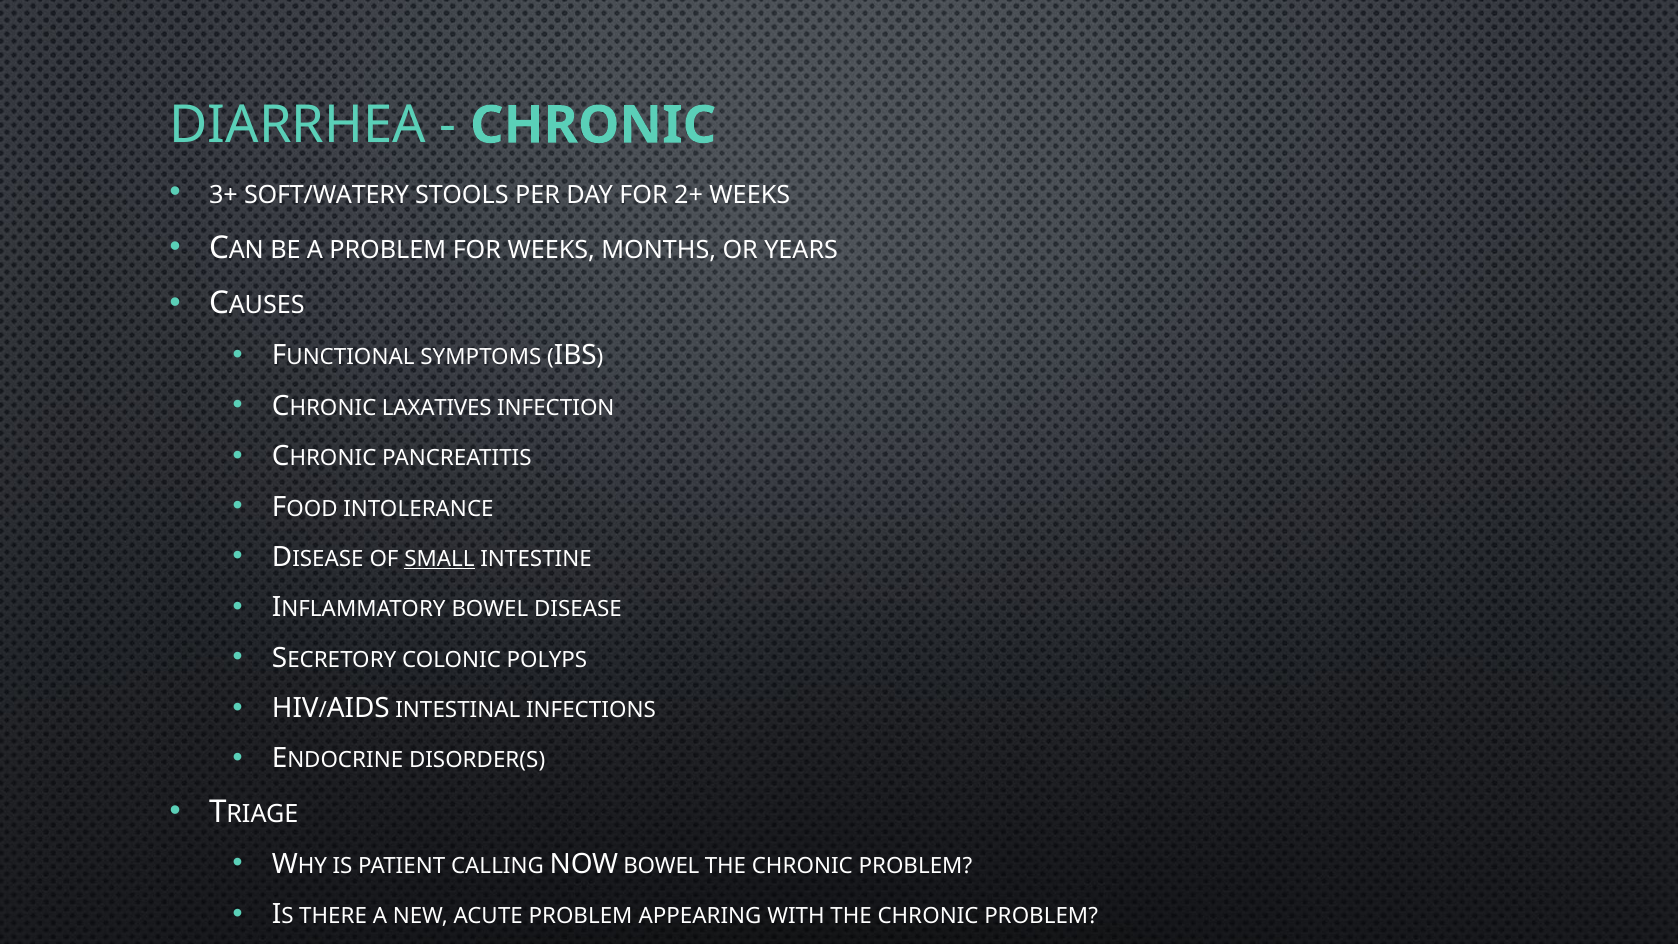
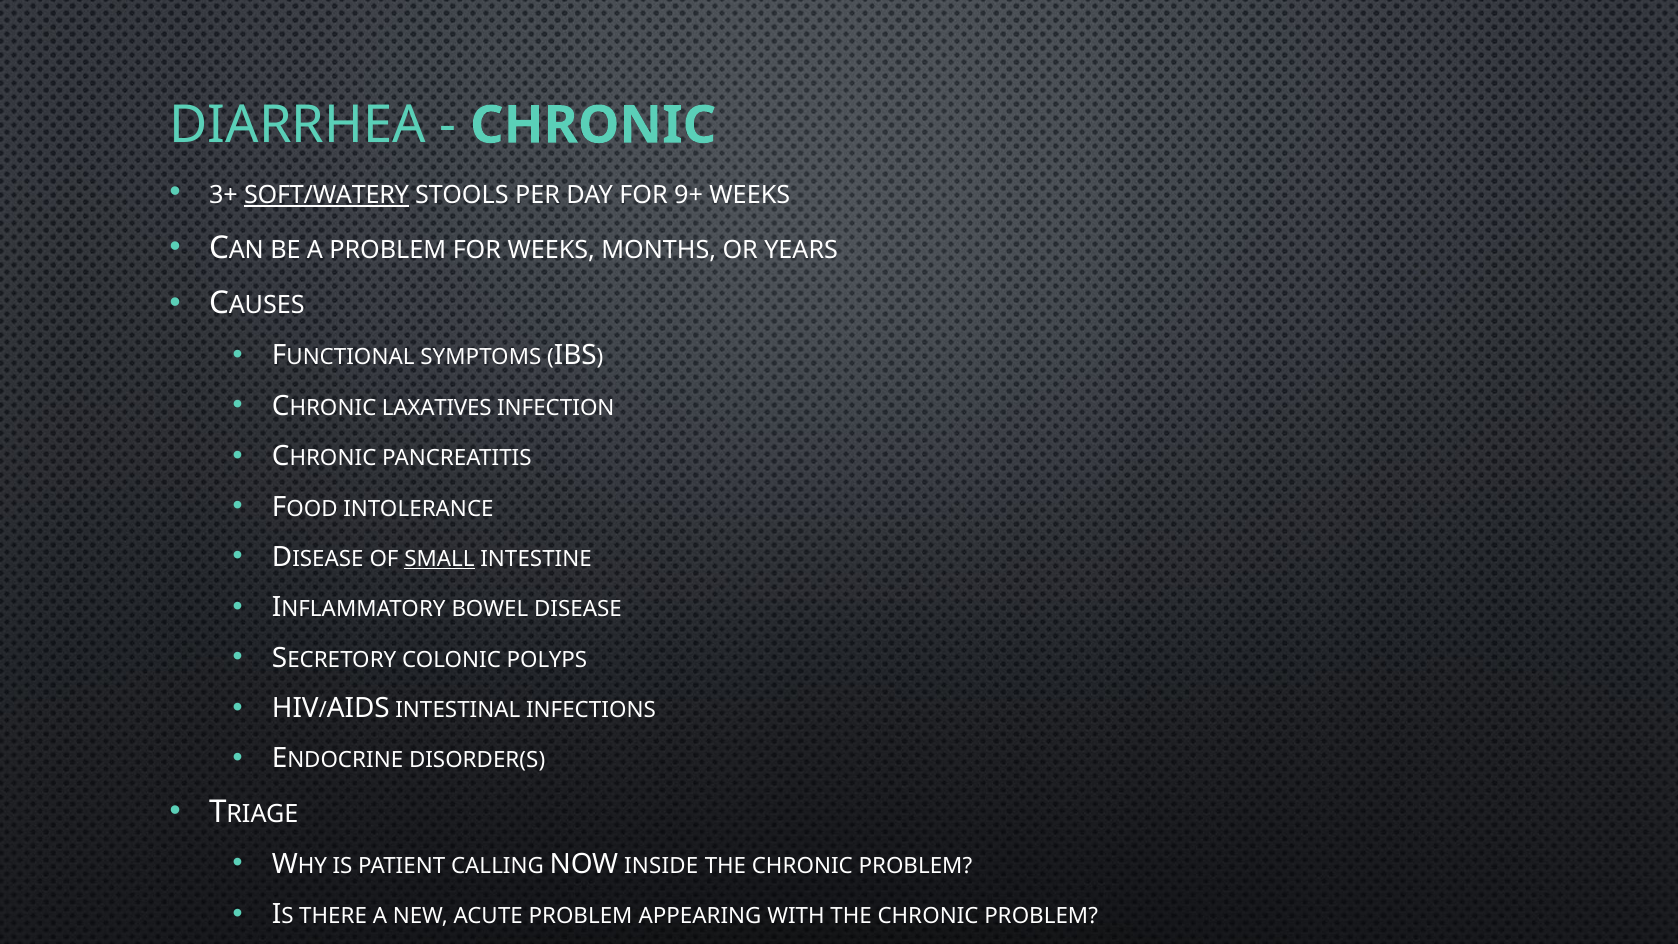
SOFT/WATERY underline: none -> present (327, 195)
2+: 2+ -> 9+ (689, 195)
NOW BOWEL: BOWEL -> INSIDE (661, 866)
